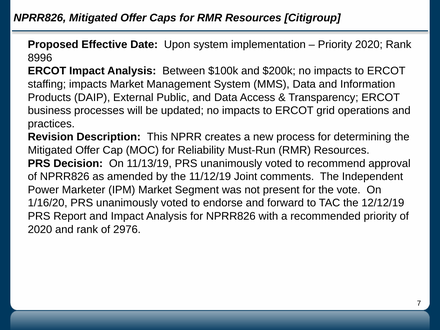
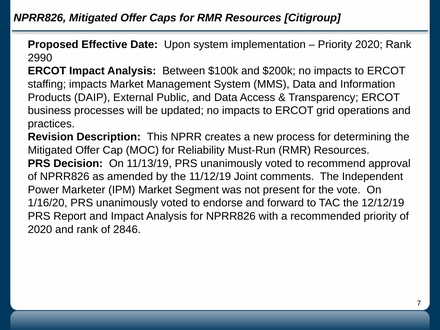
8996: 8996 -> 2990 (40, 58)
2976: 2976 -> 2846 (127, 229)
